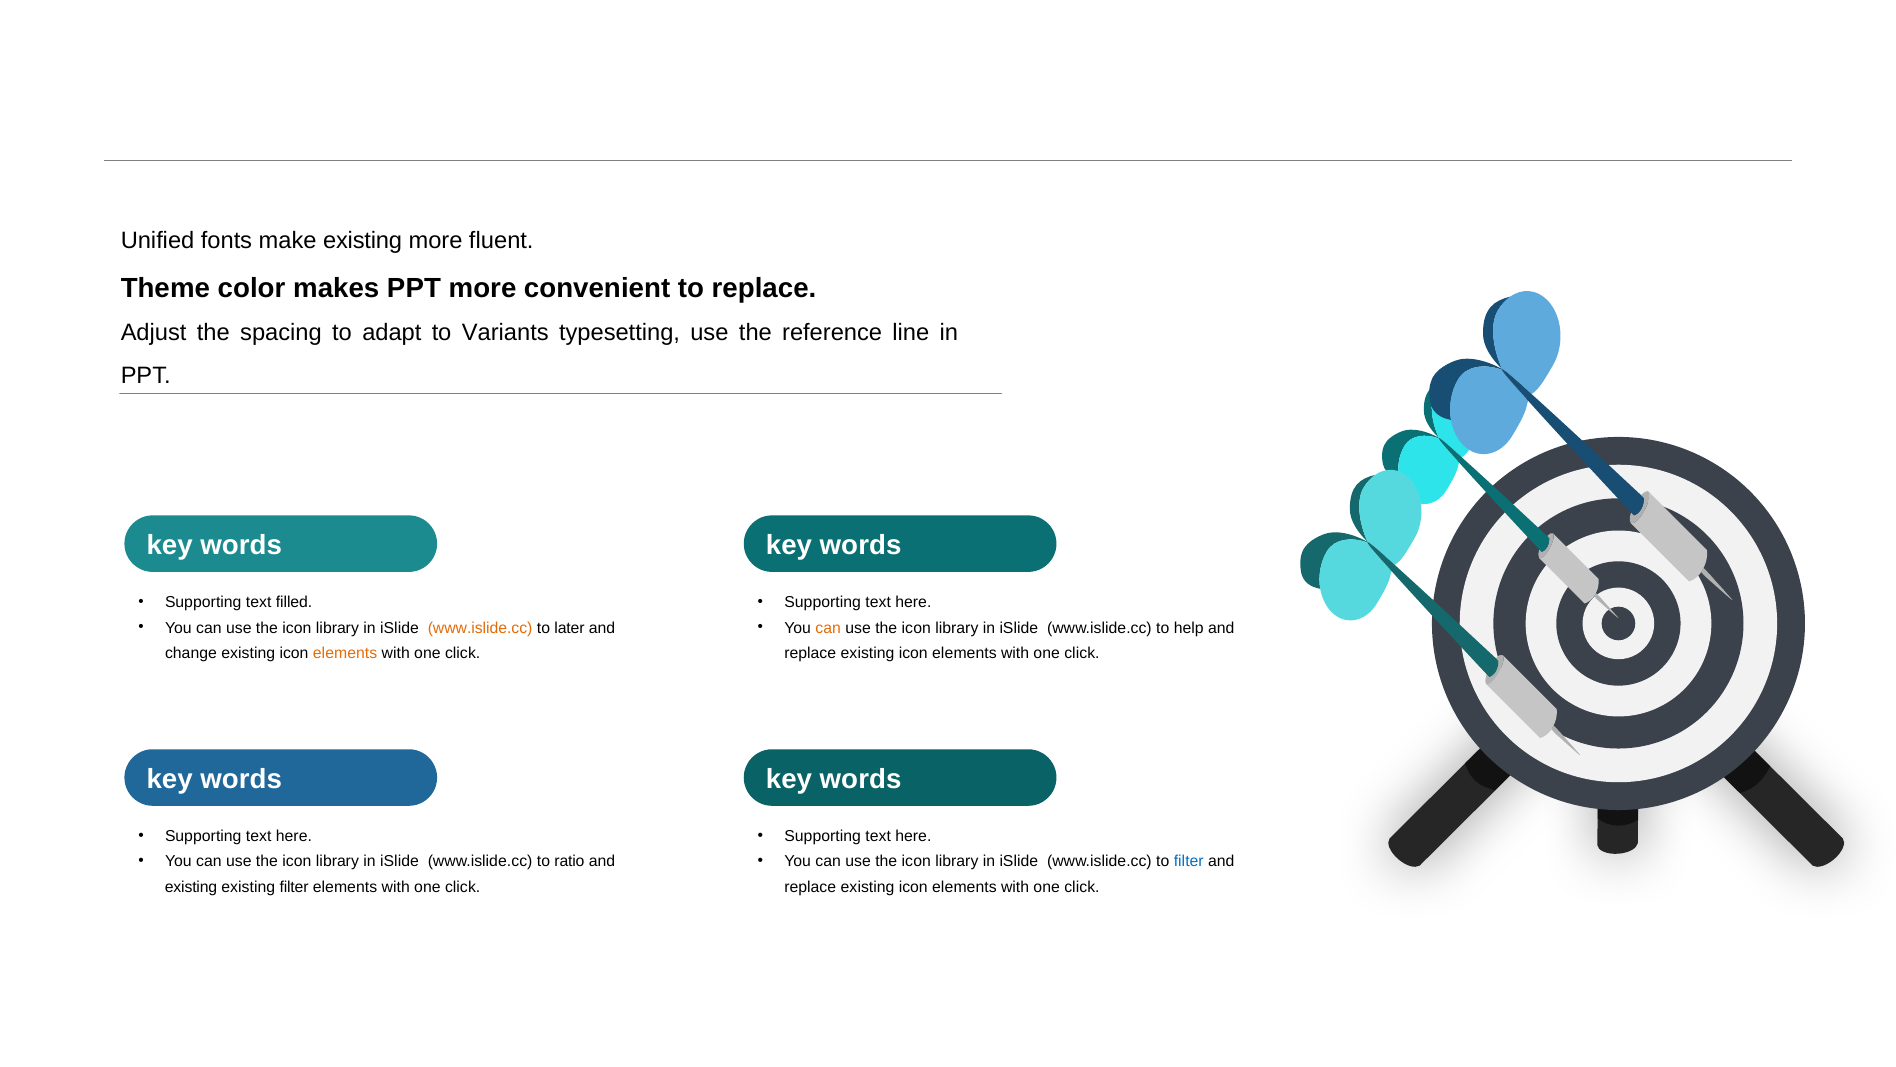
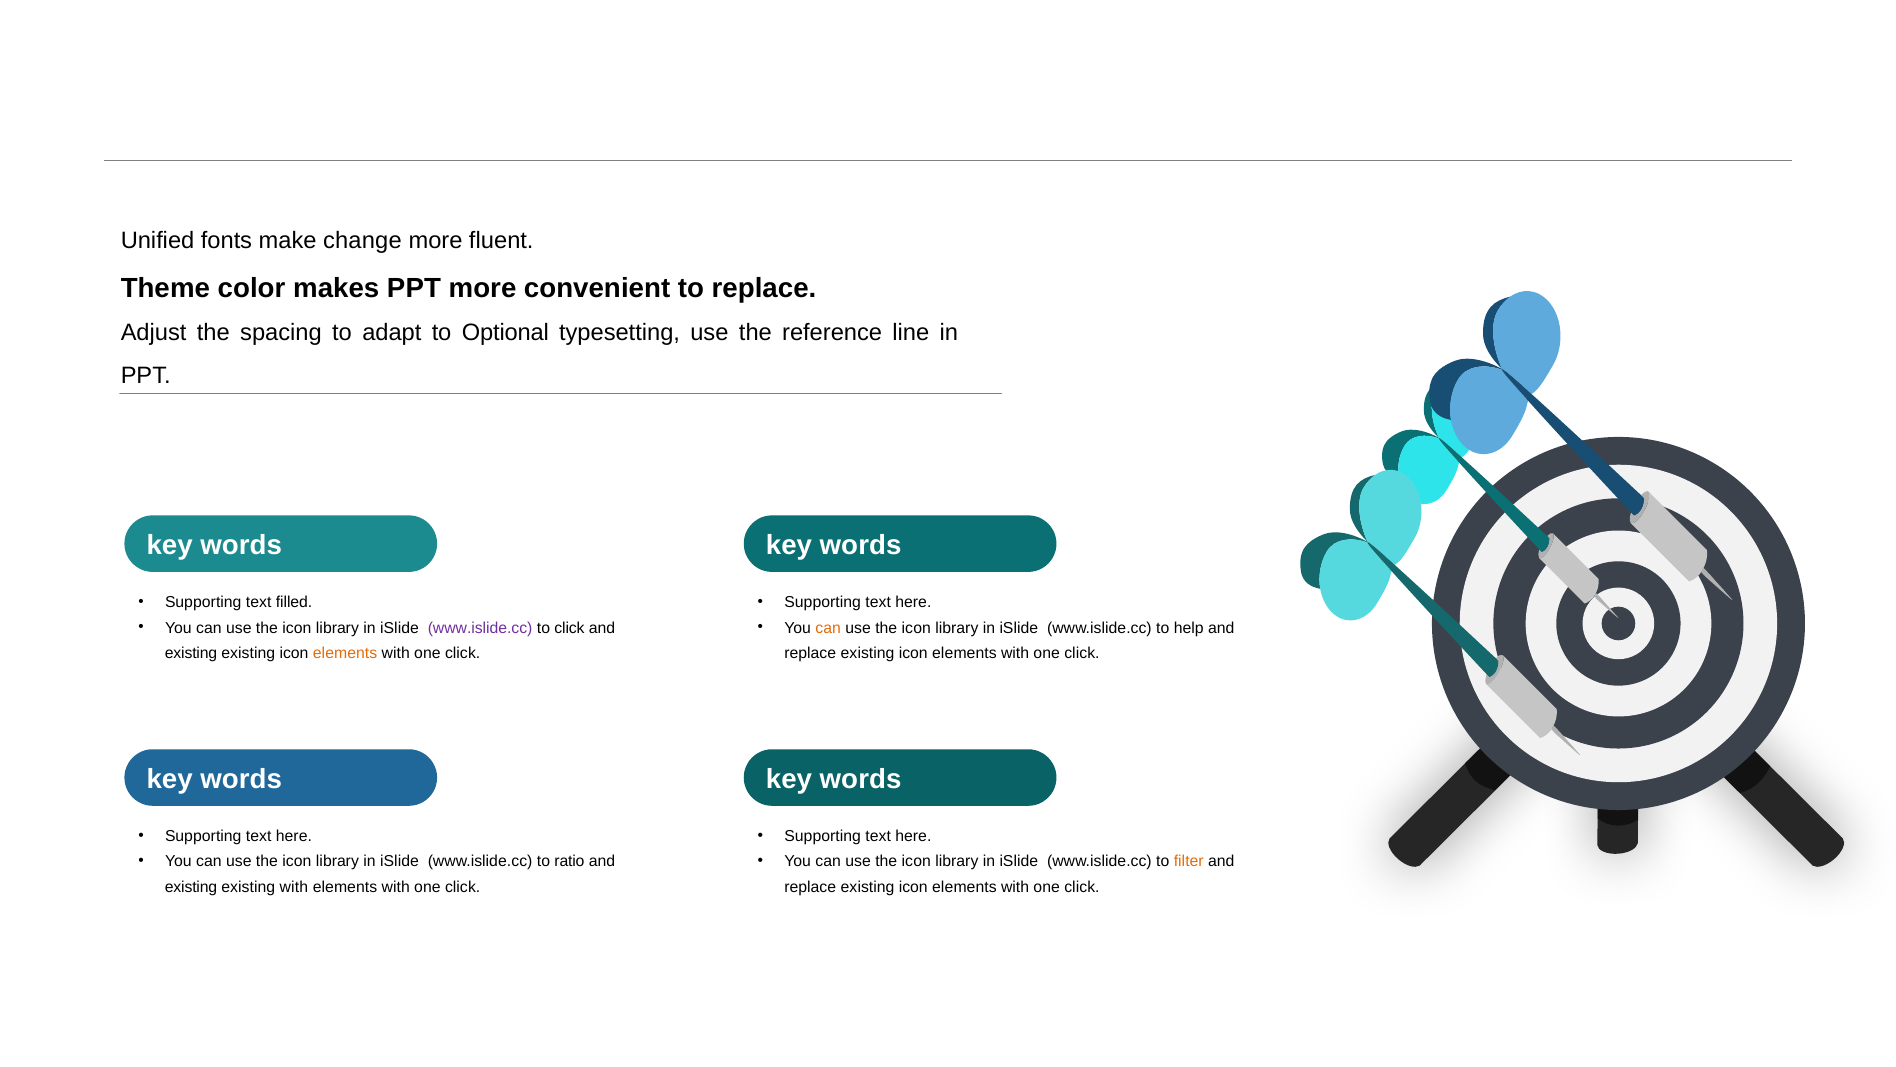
make existing: existing -> change (362, 240)
Variants: Variants -> Optional (505, 333)
www.islide.cc colour: orange -> purple (480, 628)
to later: later -> click (569, 628)
change: change -> existing (191, 653)
filter colour: blue -> orange (1189, 861)
existing filter: filter -> with (294, 887)
